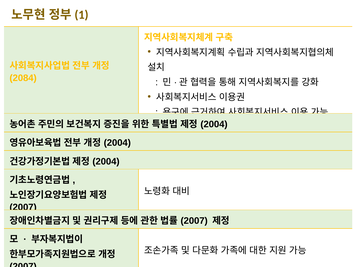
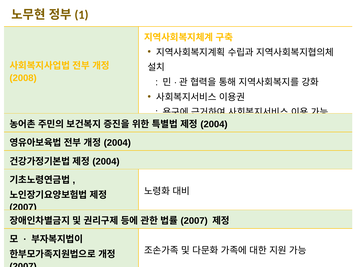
2084: 2084 -> 2008 (23, 78)
